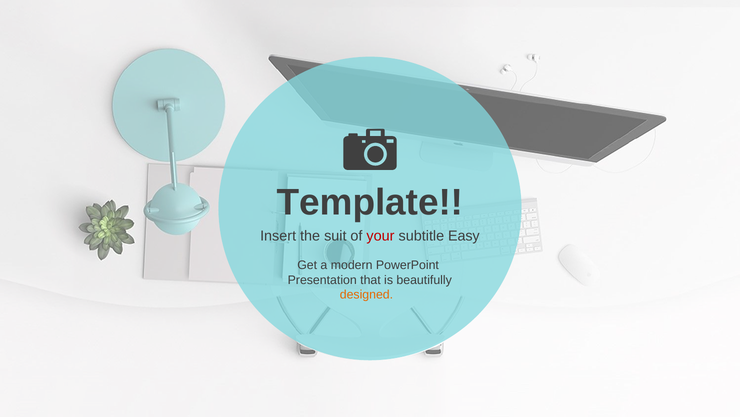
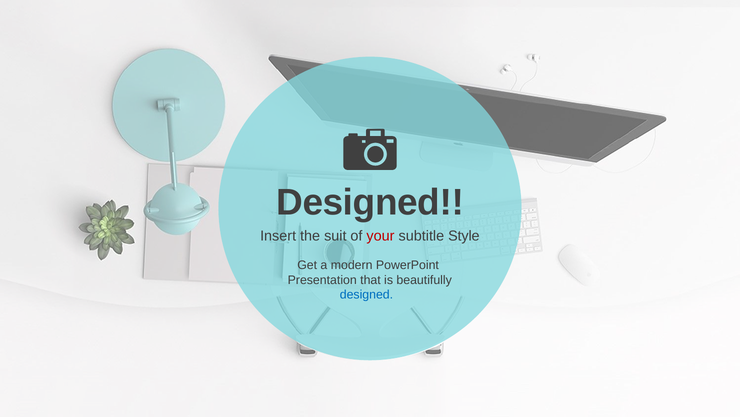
Template: Template -> Designed (370, 202)
Easy: Easy -> Style (464, 236)
designed colour: orange -> blue (366, 294)
